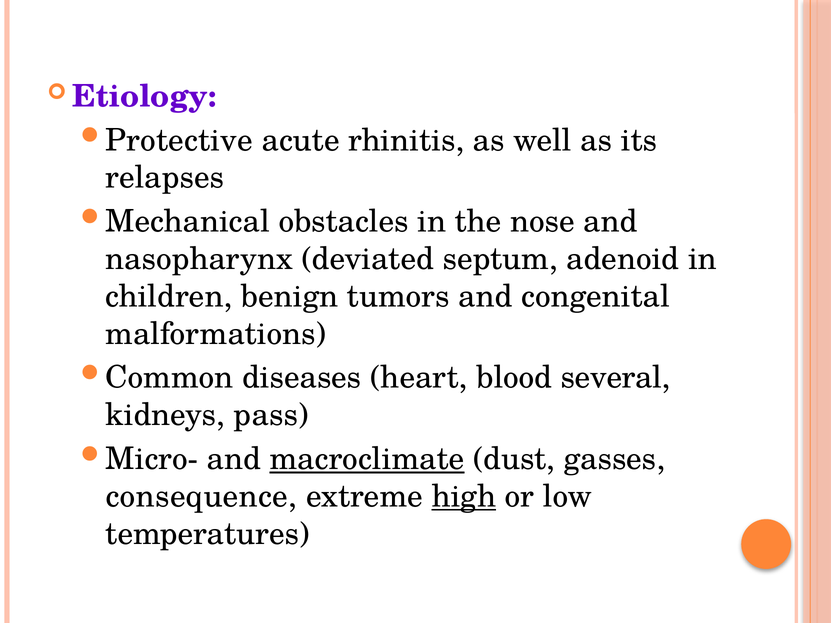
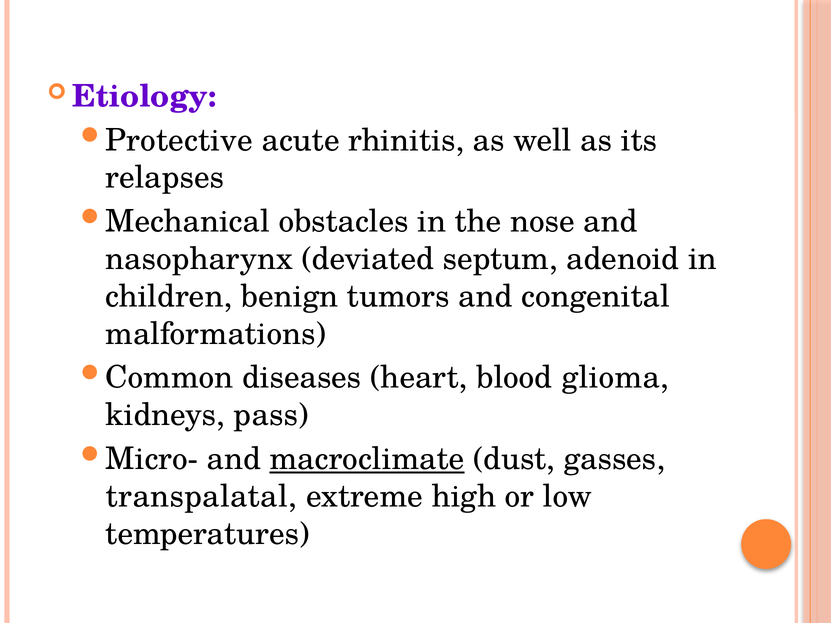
several: several -> glioma (615, 378)
consequence: consequence -> transpalatal (201, 497)
high underline: present -> none (464, 497)
